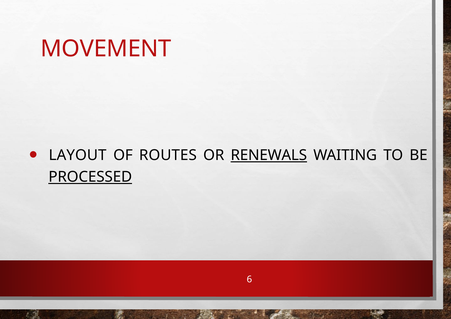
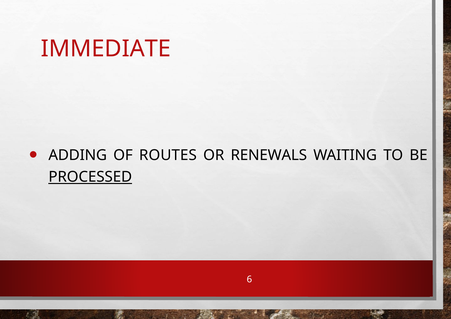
MOVEMENT: MOVEMENT -> IMMEDIATE (106, 49)
LAYOUT: LAYOUT -> ADDING (78, 155)
RENEWALS underline: present -> none (269, 155)
